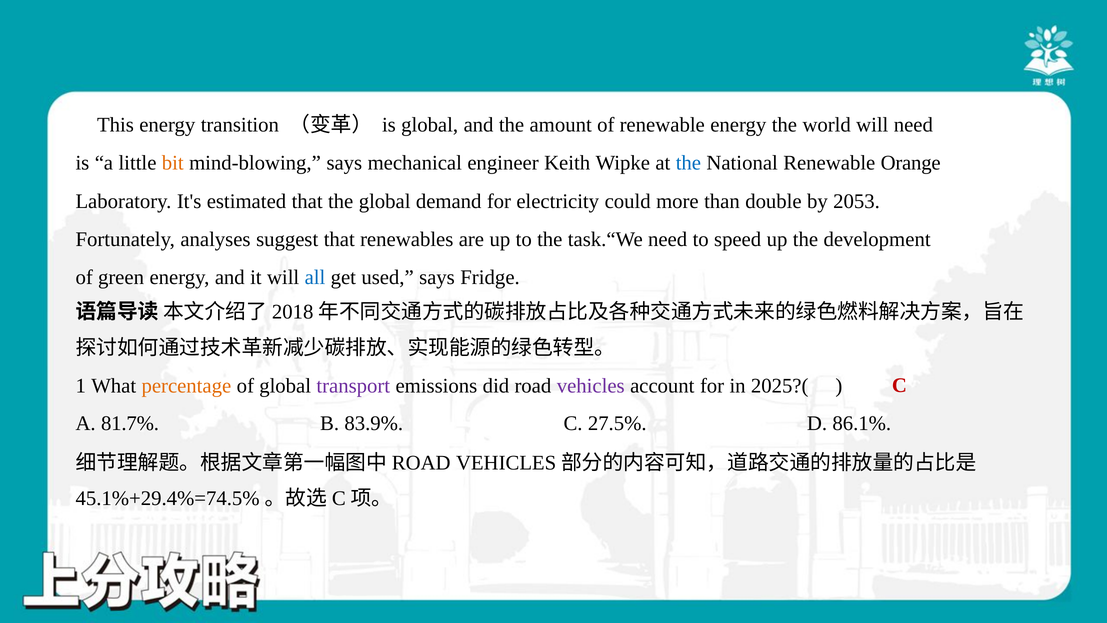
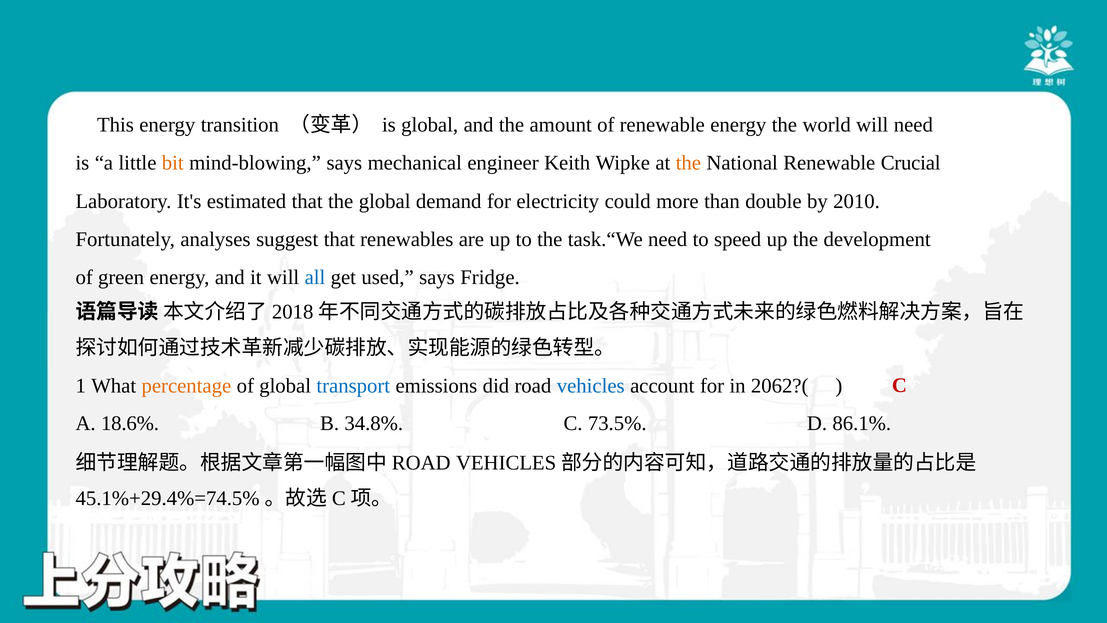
the colour: blue -> orange (688, 163)
Orange: Orange -> Crucial (911, 163)
2053: 2053 -> 2010 (857, 201)
transport colour: purple -> blue (353, 385)
vehicles colour: purple -> blue (591, 385)
2025?(: 2025?( -> 2062?( (780, 385)
81.7%: 81.7% -> 18.6% (130, 423)
83.9%: 83.9% -> 34.8% (374, 423)
27.5%: 27.5% -> 73.5% (617, 423)
